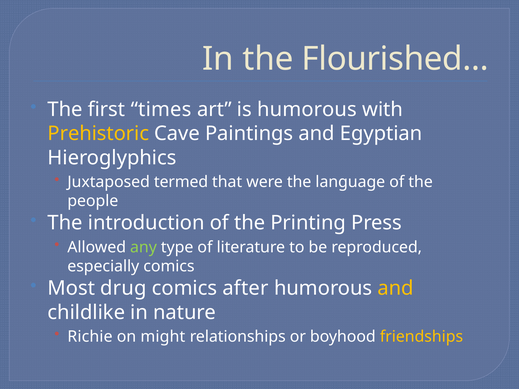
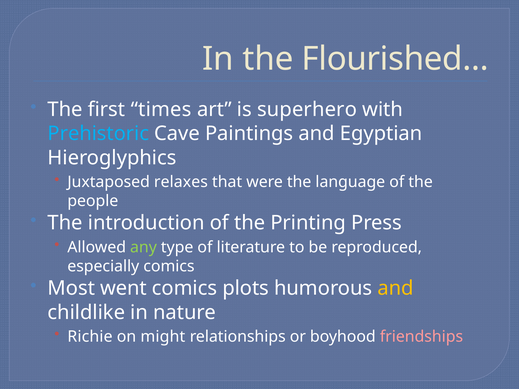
is humorous: humorous -> superhero (307, 110)
Prehistoric colour: yellow -> light blue (98, 134)
termed: termed -> relaxes (181, 182)
drug: drug -> went (124, 288)
after: after -> plots (246, 288)
friendships colour: yellow -> pink (421, 337)
